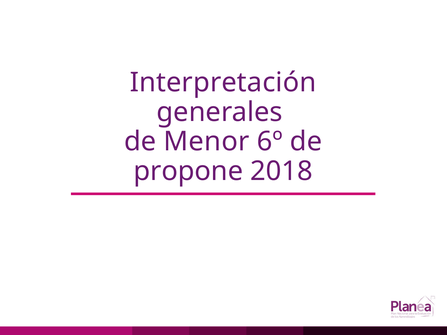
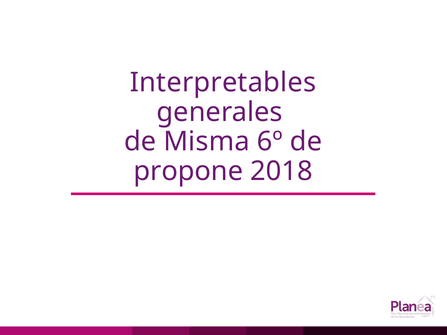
Interpretación: Interpretación -> Interpretables (223, 83)
Menor: Menor -> Misma (207, 142)
